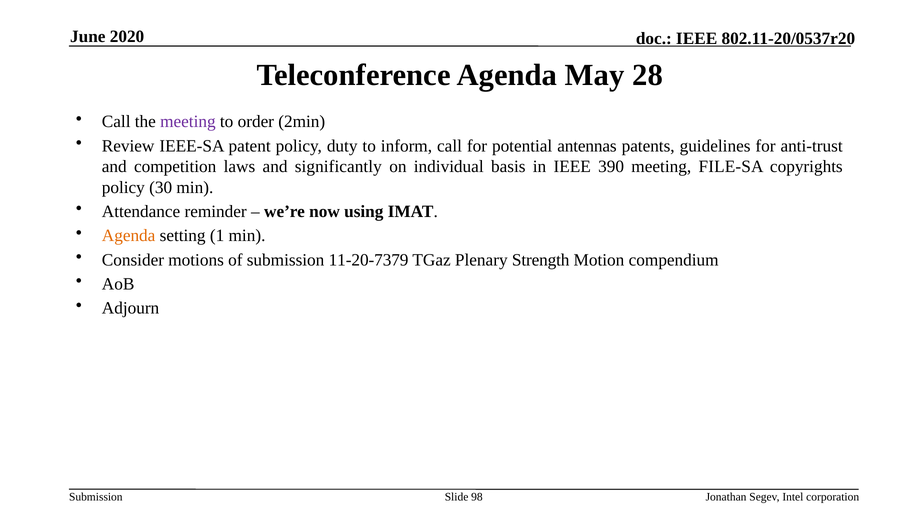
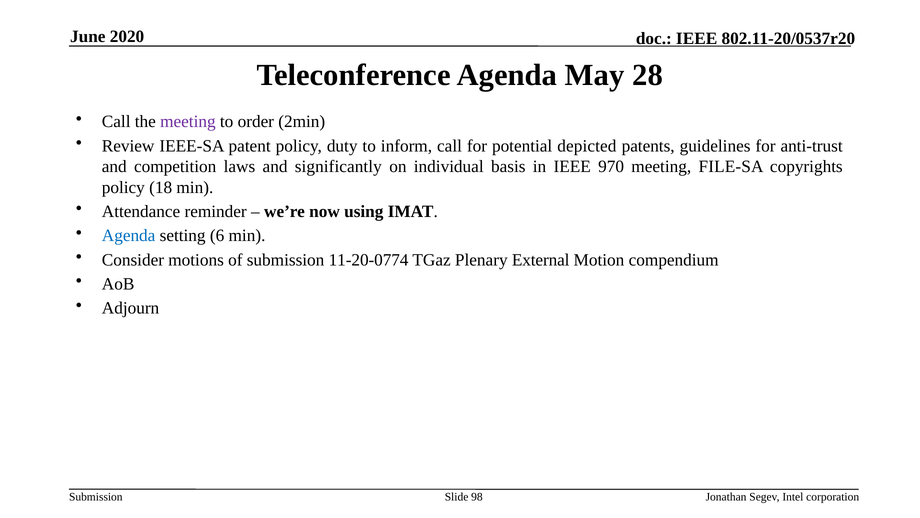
antennas: antennas -> depicted (587, 146)
390: 390 -> 970 (611, 166)
30: 30 -> 18 (161, 187)
Agenda colour: orange -> blue (129, 235)
1: 1 -> 6 (217, 235)
11-20-7379: 11-20-7379 -> 11-20-0774 (369, 260)
Strength: Strength -> External (541, 260)
